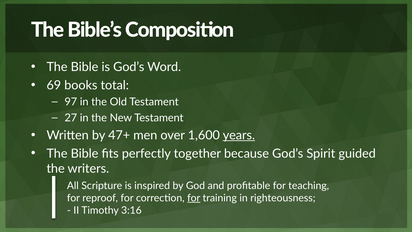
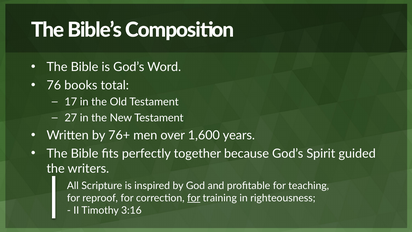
69: 69 -> 76 (54, 85)
97: 97 -> 17 (71, 102)
47+: 47+ -> 76+ (119, 135)
years underline: present -> none (239, 135)
